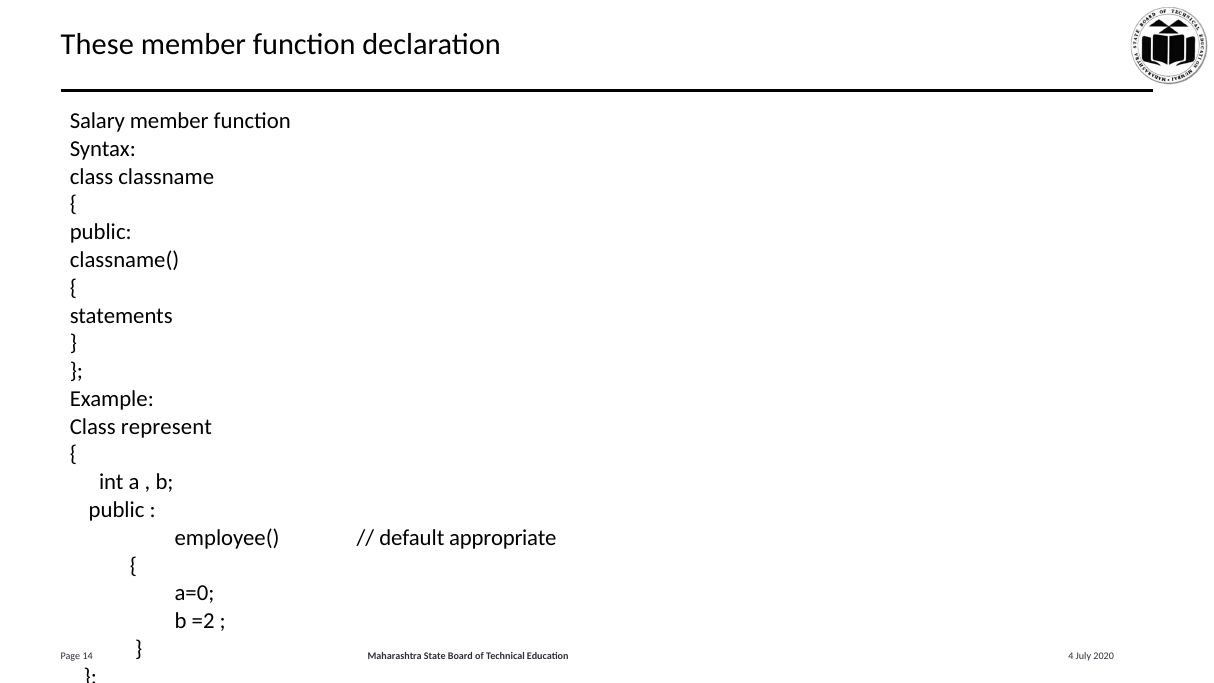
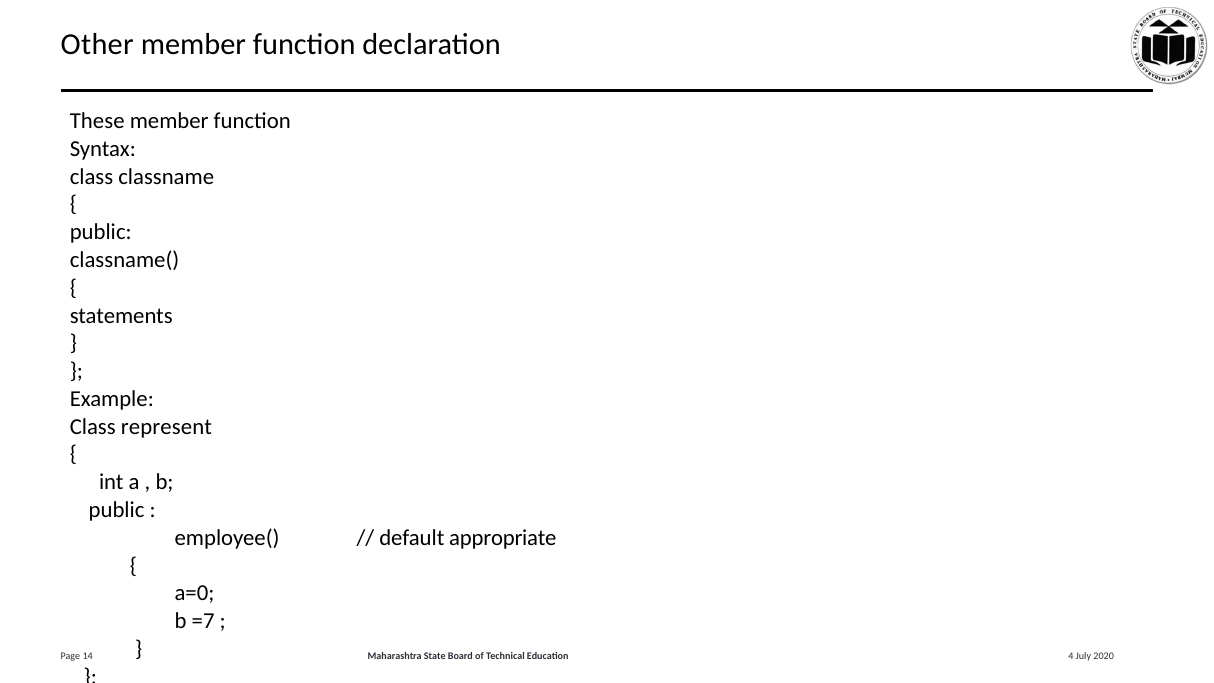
These: These -> Other (97, 44)
Salary: Salary -> These (97, 121)
=2: =2 -> =7 (203, 621)
